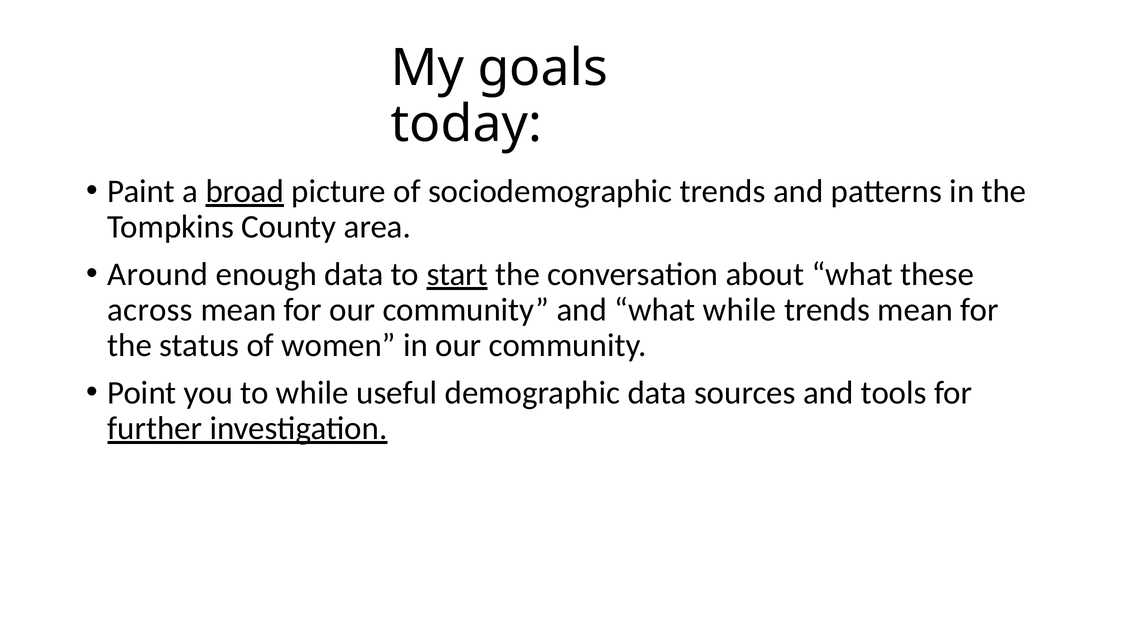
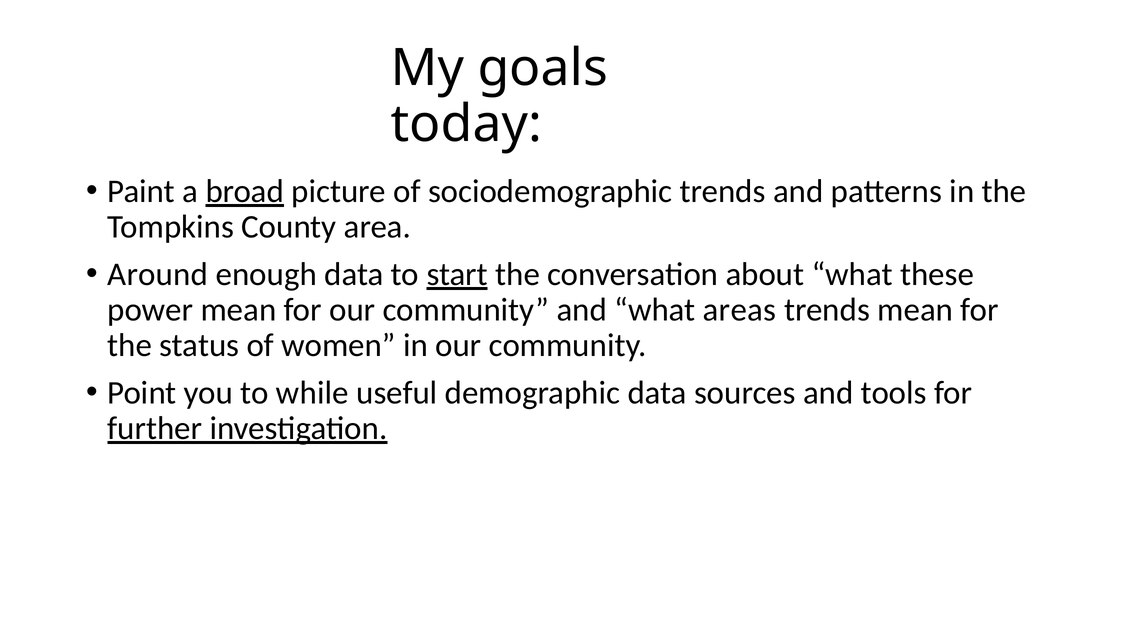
across: across -> power (150, 310)
what while: while -> areas (740, 310)
